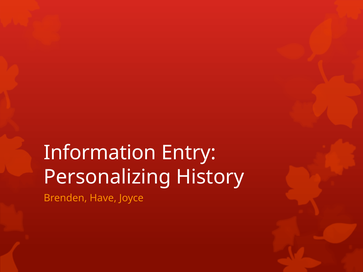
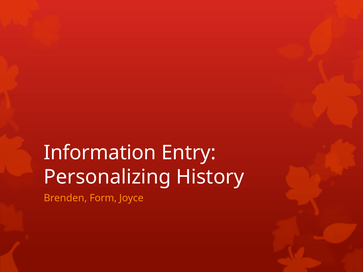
Have: Have -> Form (103, 198)
